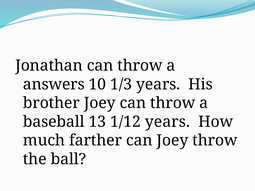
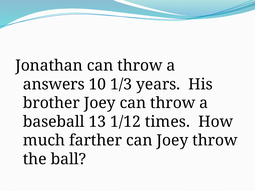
1/12 years: years -> times (167, 122)
